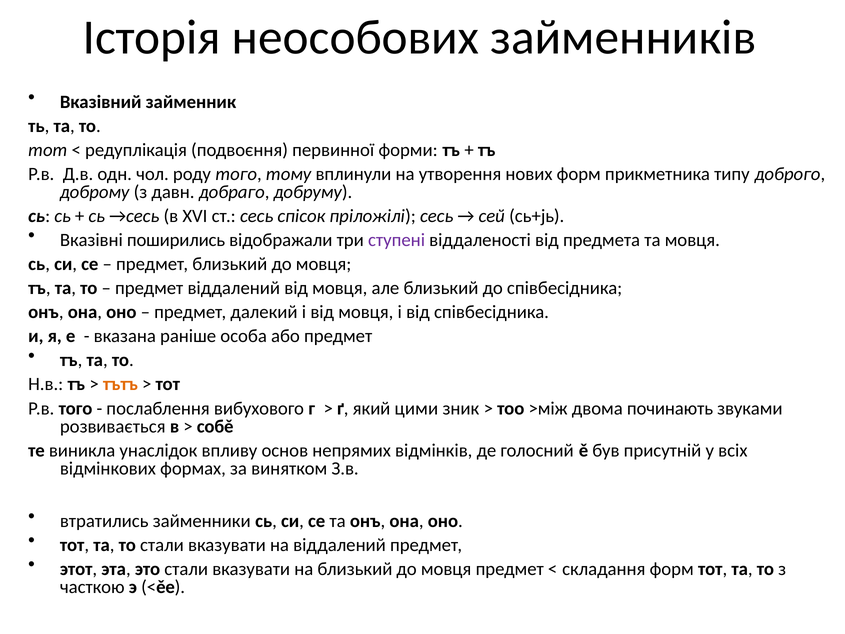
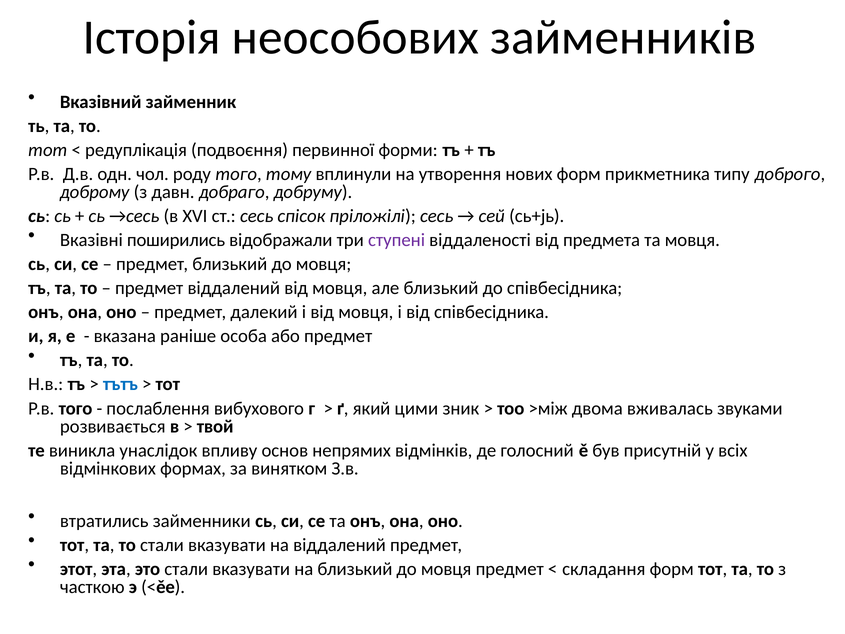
тътъ colour: orange -> blue (120, 384)
починають: починають -> вживалась (670, 408)
собě: собě -> твой (215, 426)
